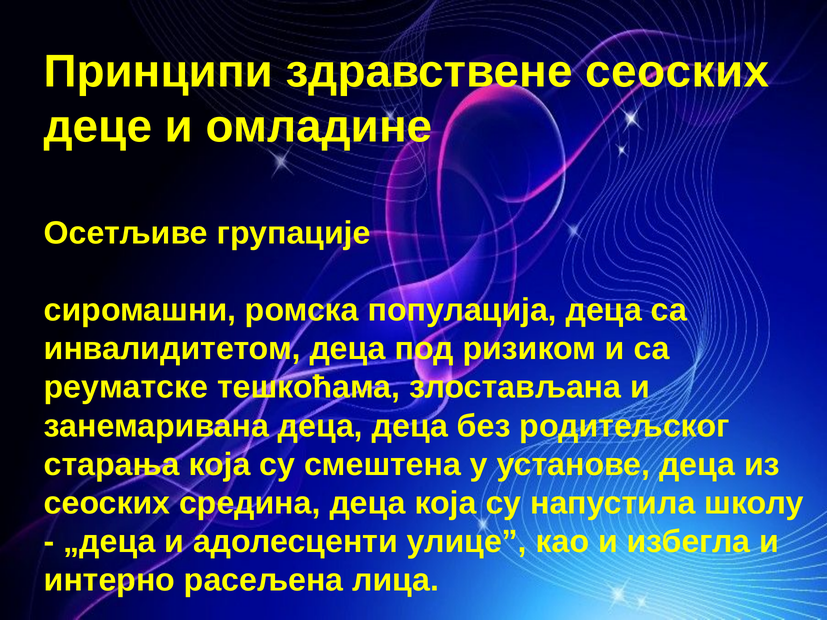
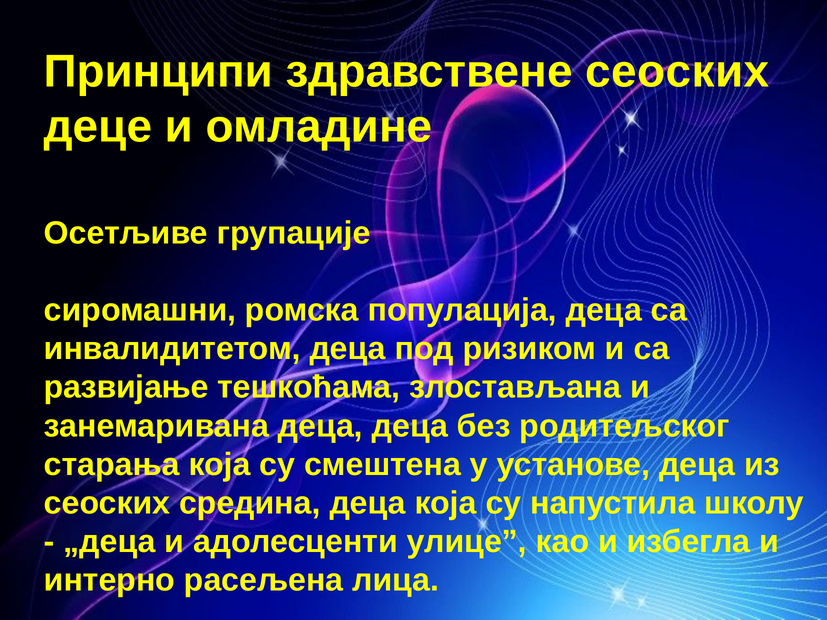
реуматске: реуматске -> развијање (126, 388)
